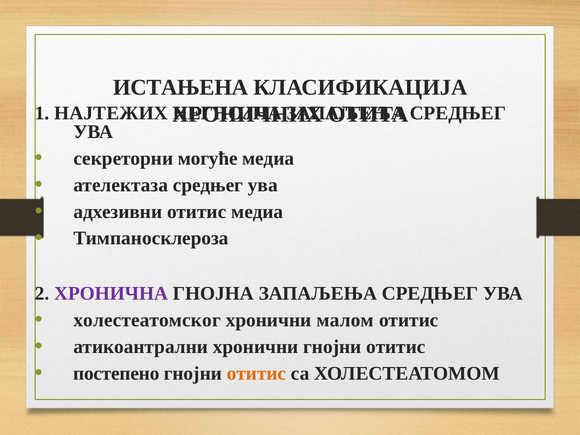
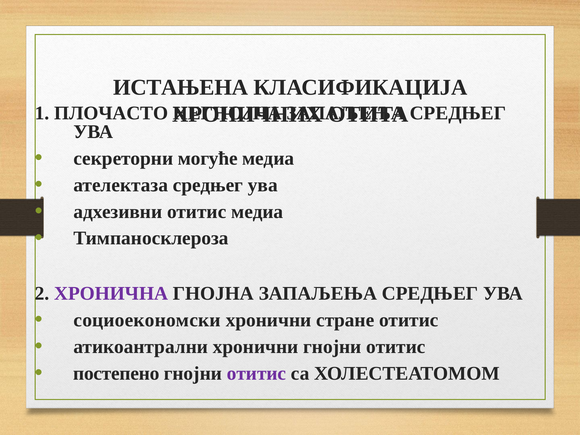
НАЈТЕЖИХ: НАЈТЕЖИХ -> ПЛОЧАСТО (111, 113)
холестеатомског: холестеатомског -> социоекономски (147, 320)
малом: малом -> стране (345, 320)
отитис colour: orange -> purple (257, 373)
